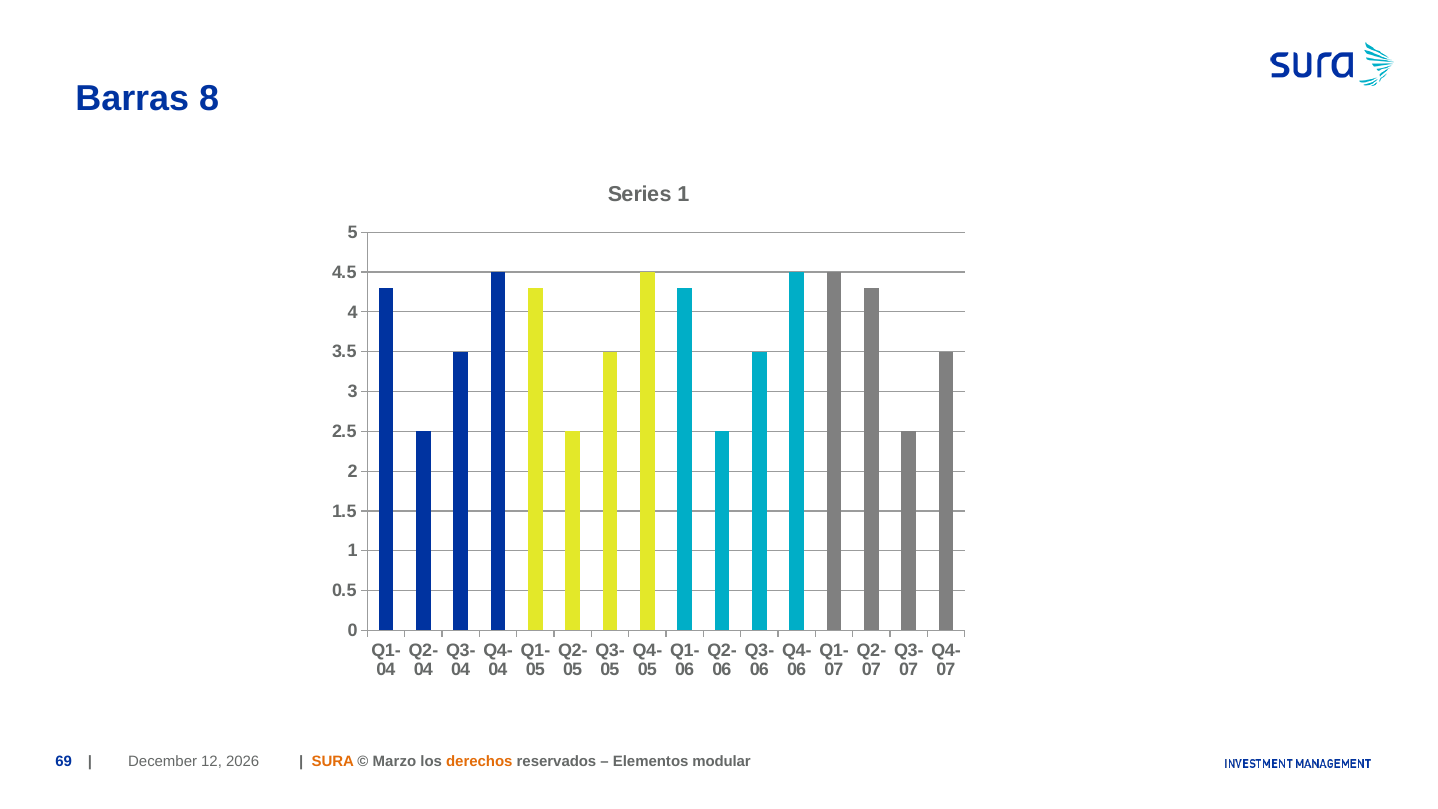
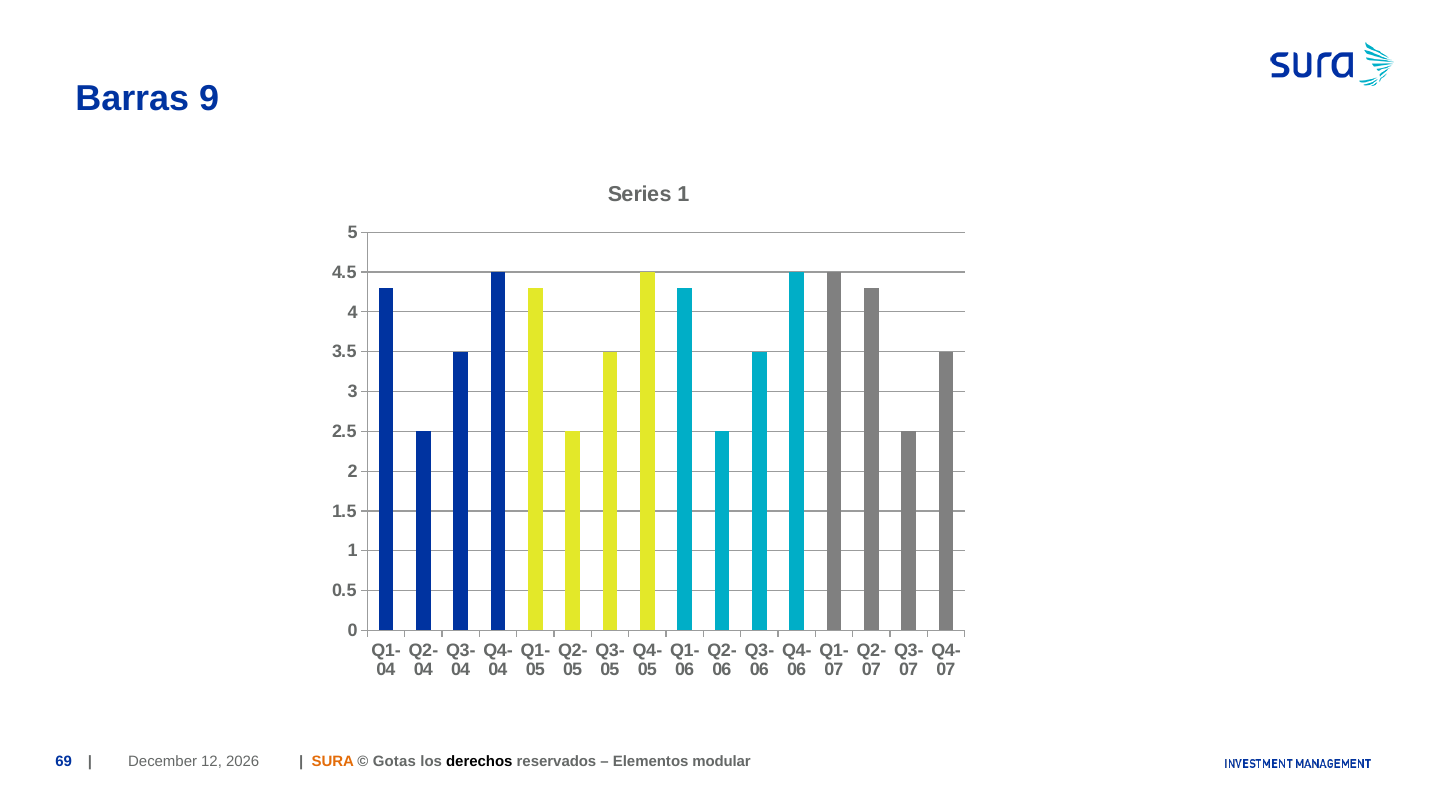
8: 8 -> 9 (209, 98)
Marzo: Marzo -> Gotas (394, 761)
derechos colour: orange -> black (479, 761)
